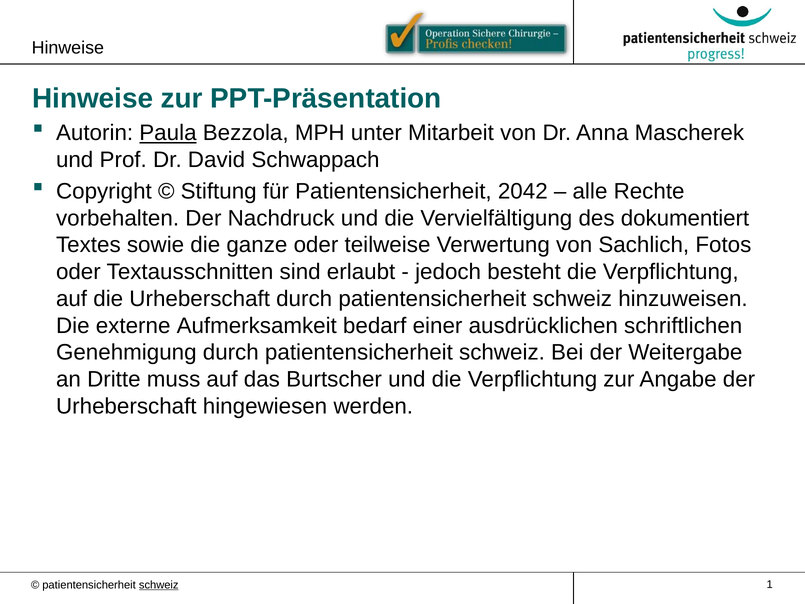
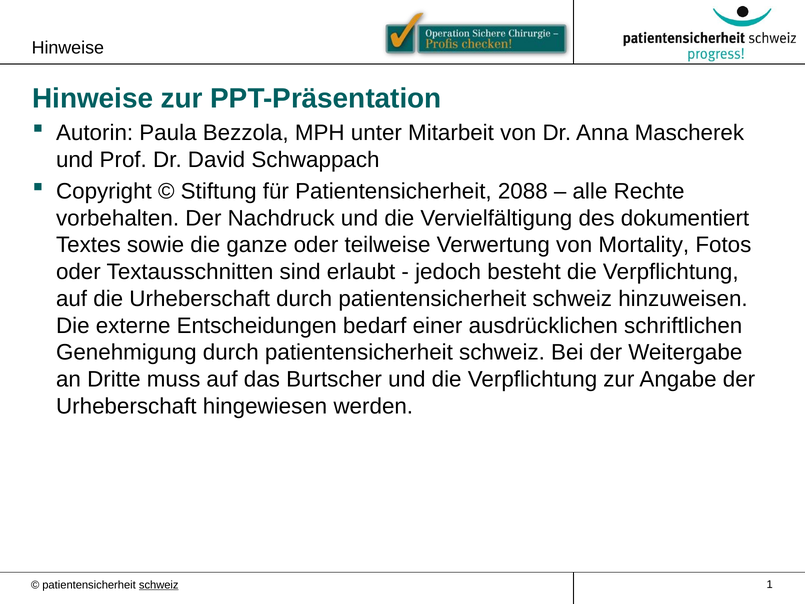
Paula underline: present -> none (168, 133)
2042: 2042 -> 2088 (523, 191)
Sachlich: Sachlich -> Mortality (644, 245)
Aufmerksamkeit: Aufmerksamkeit -> Entscheidungen (257, 326)
